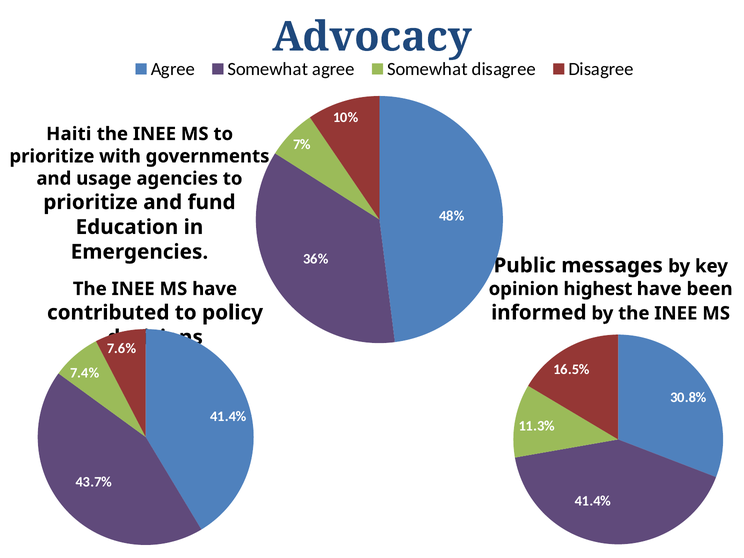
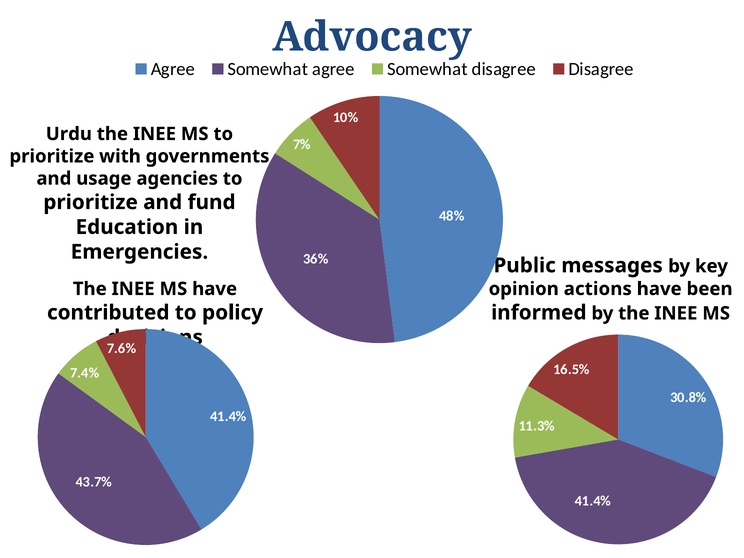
Haiti: Haiti -> Urdu (69, 134)
highest: highest -> actions (598, 289)
